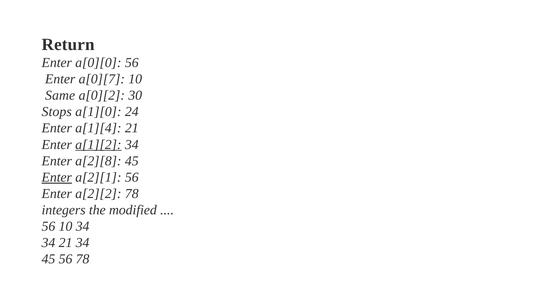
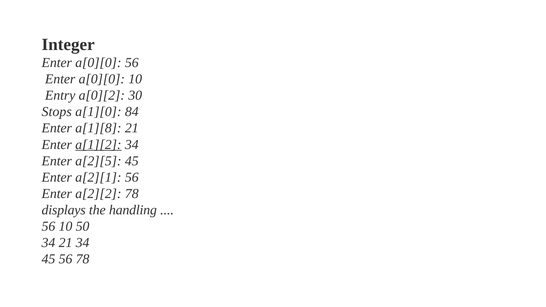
Return: Return -> Integer (68, 44)
a[0][7: a[0][7 -> a[0][0 (102, 79)
Same: Same -> Entry (60, 95)
24: 24 -> 84 (132, 112)
a[1][4: a[1][4 -> a[1][8 (98, 128)
a[2][8: a[2][8 -> a[2][5 (98, 161)
Enter underline: present -> none (57, 177)
integers: integers -> displays (64, 210)
modified: modified -> handling (133, 210)
10 34: 34 -> 50 (83, 226)
